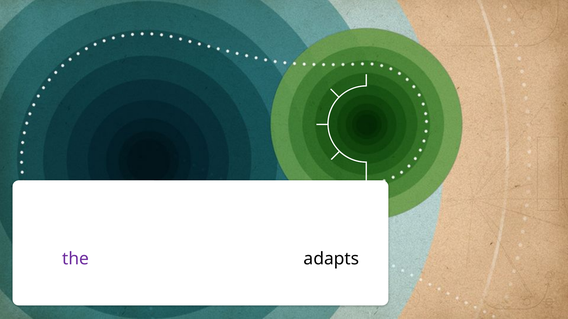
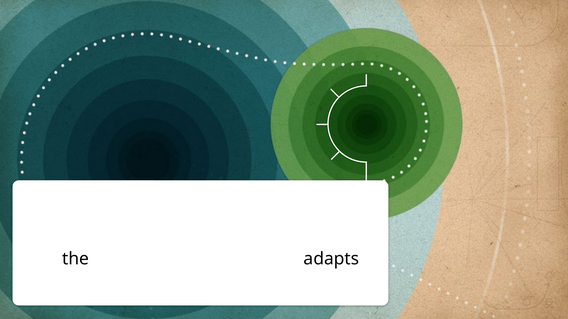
the colour: purple -> black (76, 259)
